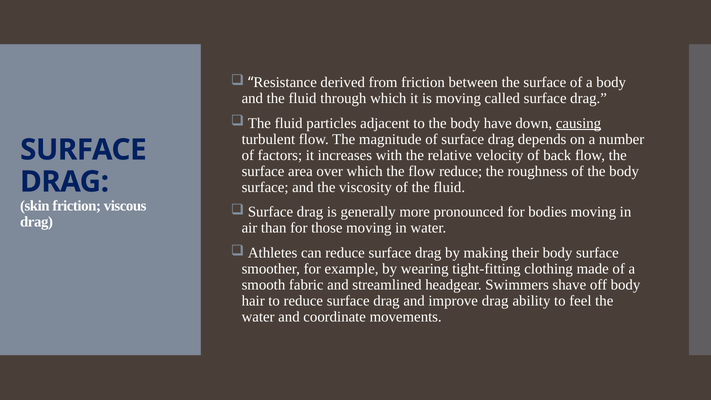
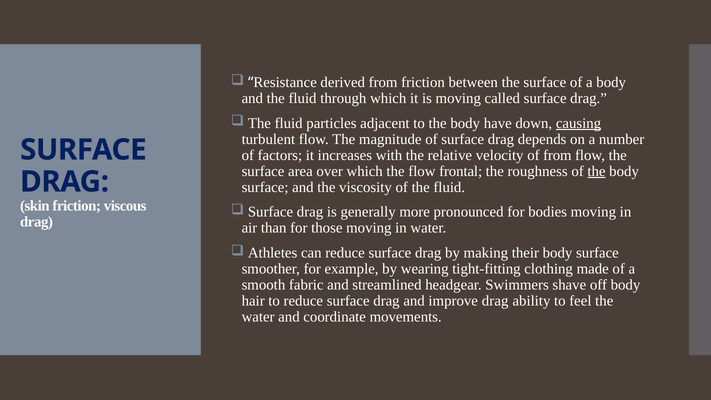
of back: back -> from (557, 155)
flow reduce: reduce -> frontal (461, 171)
the underline: none -> present (596, 171)
